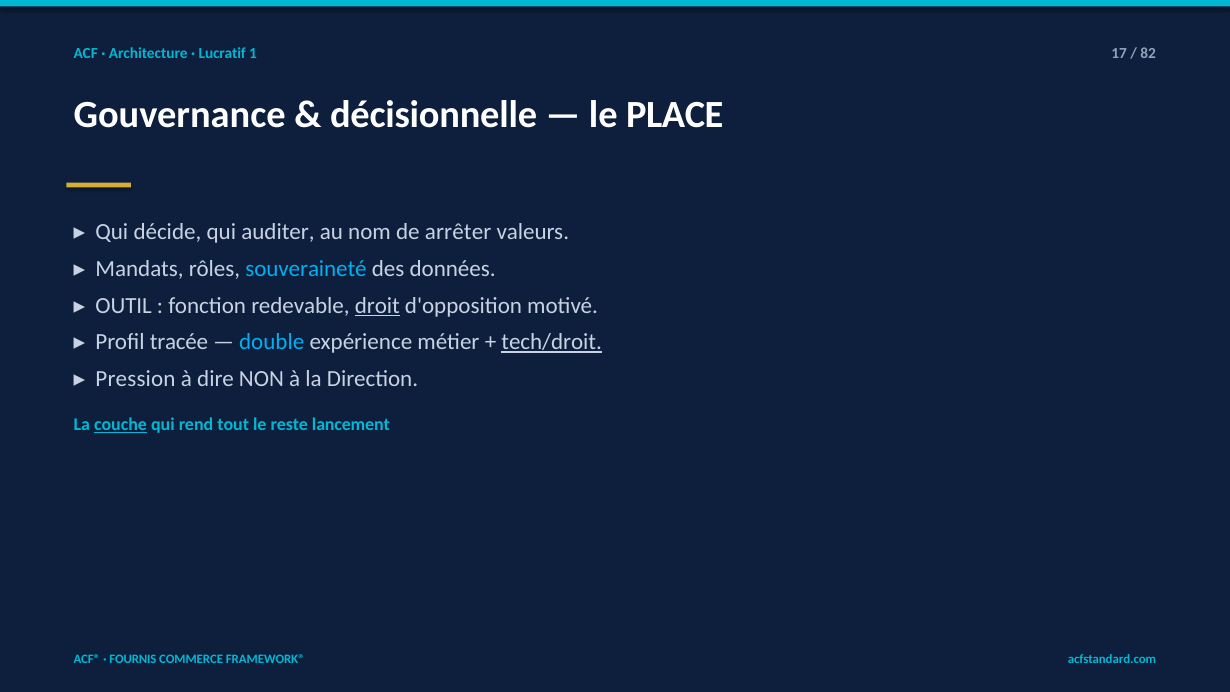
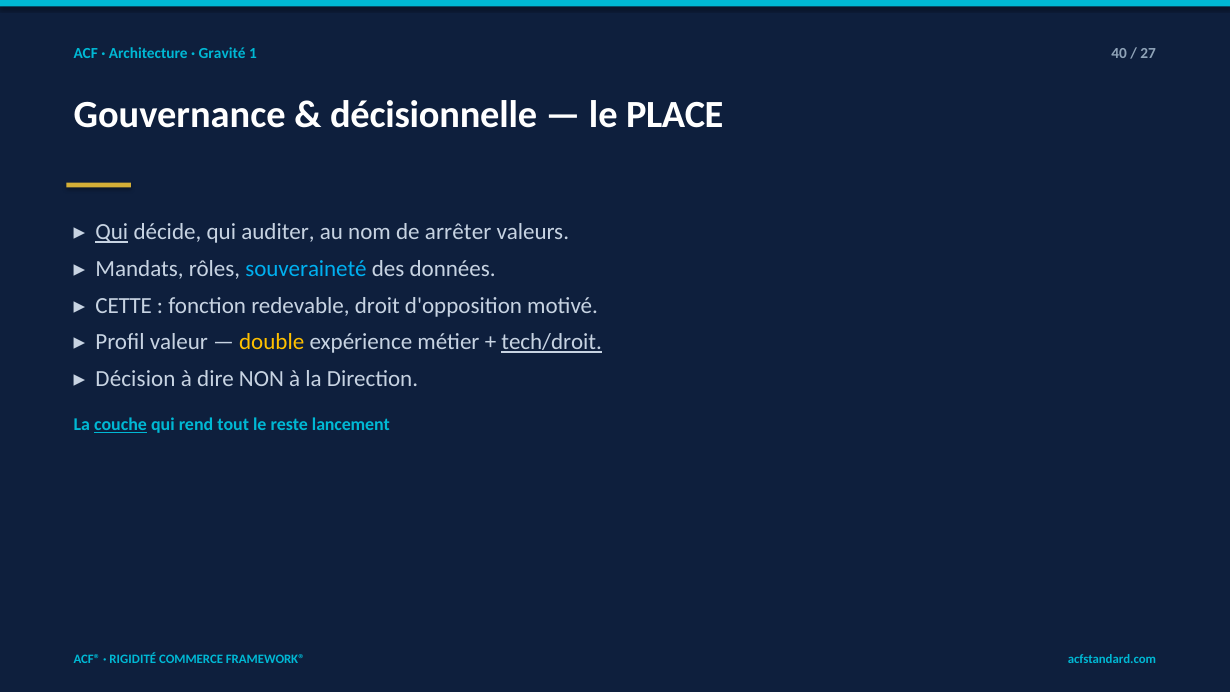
Lucratif: Lucratif -> Gravité (222, 54)
17: 17 -> 40 (1119, 54)
82: 82 -> 27 (1148, 54)
Qui underline: none -> present (112, 232)
OUTIL: OUTIL -> CETTE (124, 305)
droit underline: present -> none (377, 305)
tracée: tracée -> valeur (179, 342)
double colour: light blue -> yellow (272, 342)
Pression: Pression -> Décision (136, 379)
FOURNIS: FOURNIS -> RIGIDITÉ (133, 659)
